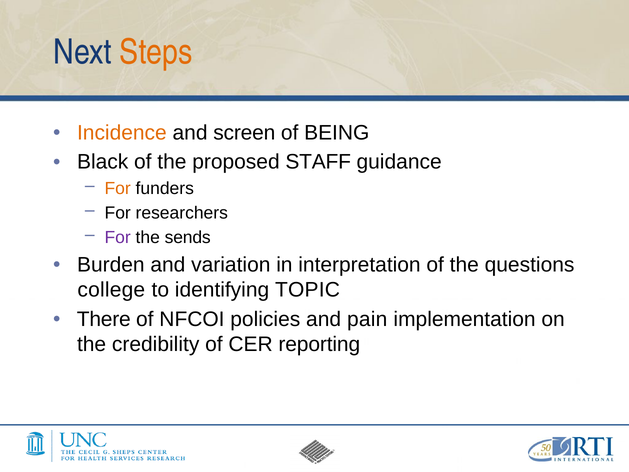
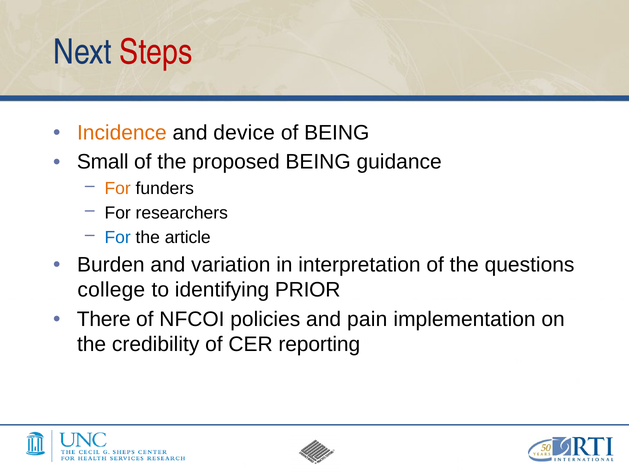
Steps colour: orange -> red (156, 52)
screen: screen -> device (244, 133)
Black: Black -> Small (103, 162)
proposed STAFF: STAFF -> BEING (318, 162)
For colour: purple -> blue (118, 237)
sends: sends -> article (188, 237)
TOPIC: TOPIC -> PRIOR (308, 290)
